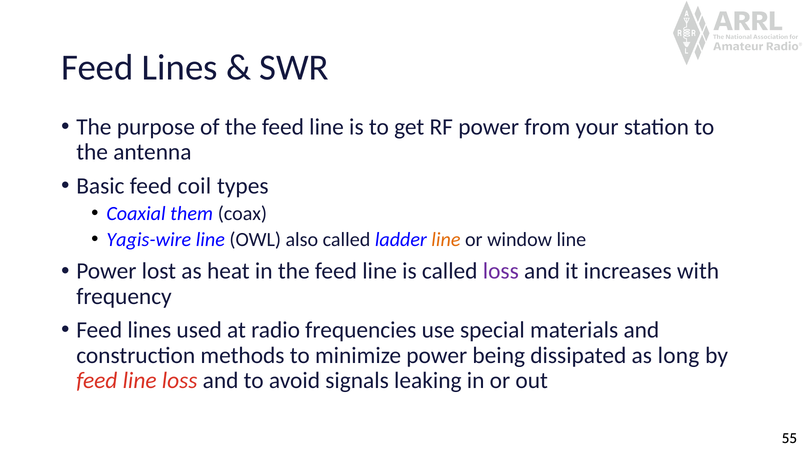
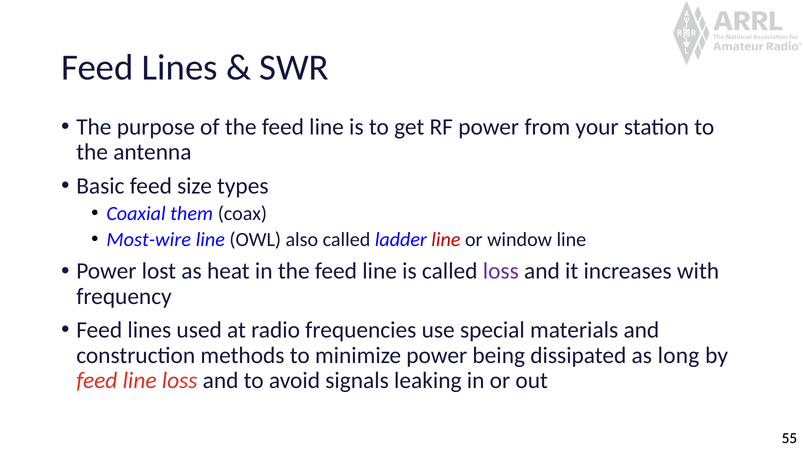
coil: coil -> size (195, 186)
Yagis-wire: Yagis-wire -> Most-wire (149, 239)
line colour: orange -> red (446, 239)
